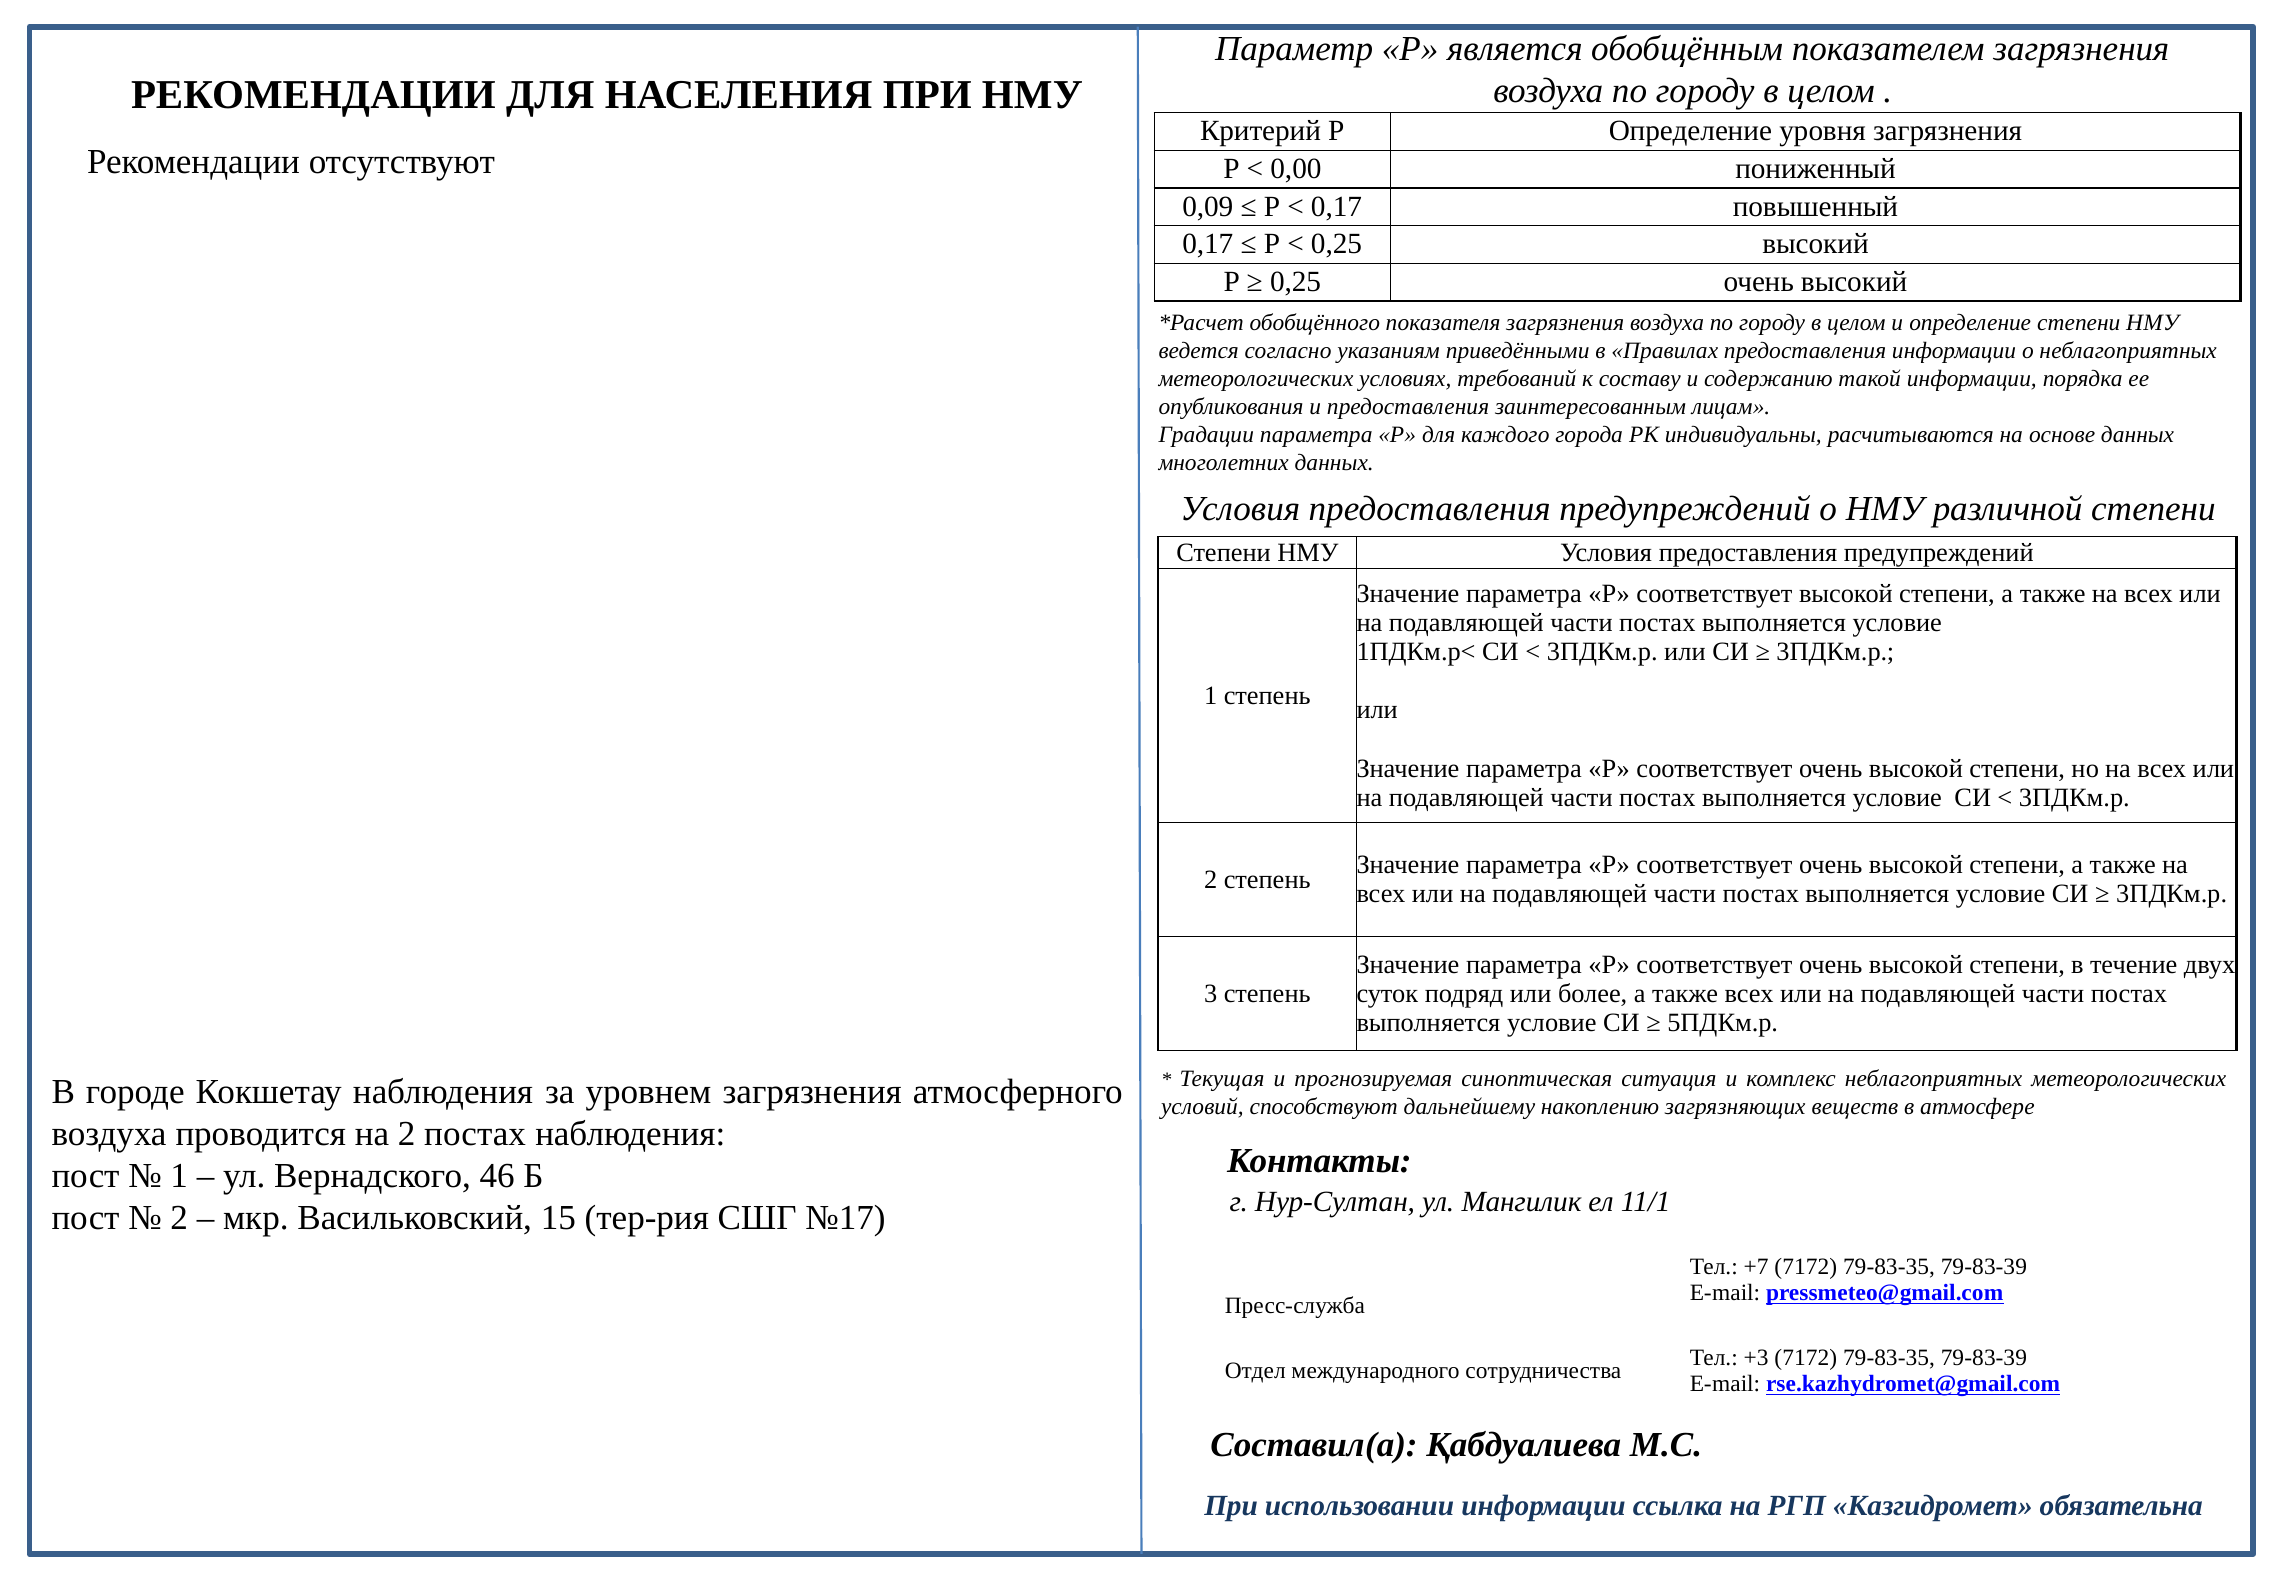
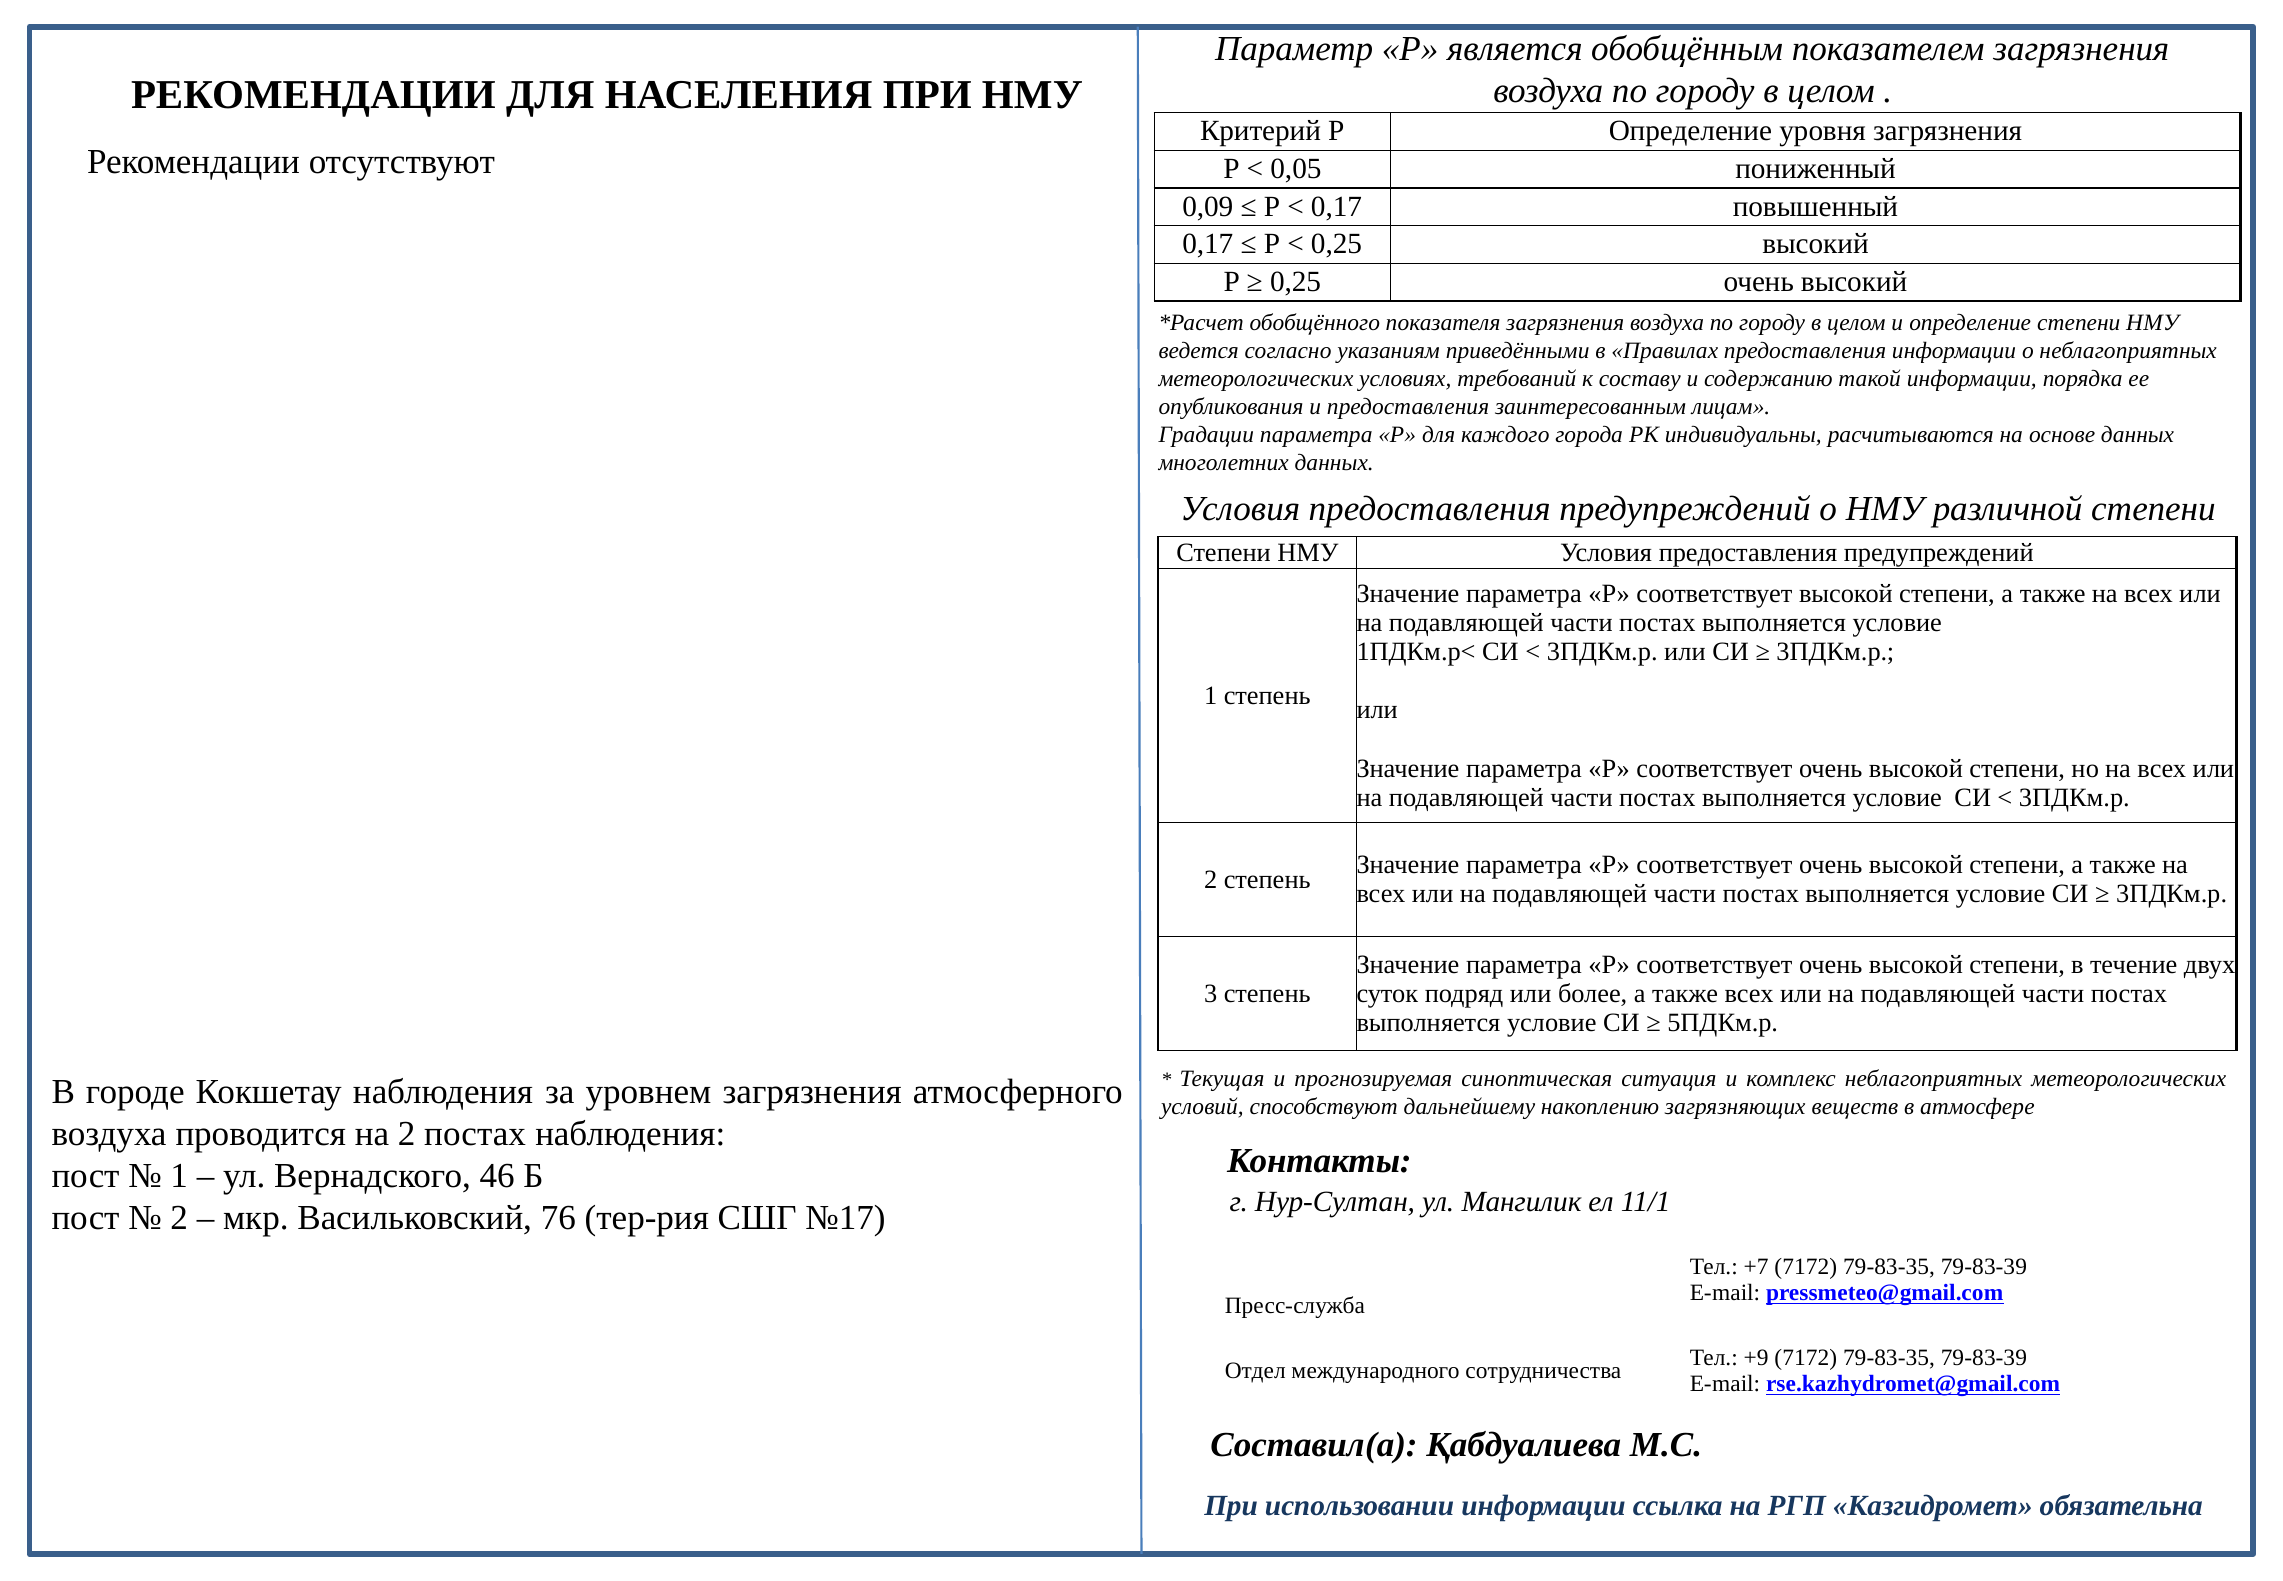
0,00: 0,00 -> 0,05 (1296, 169)
15: 15 -> 76 (558, 1218)
+3: +3 -> +9 (1756, 1358)
